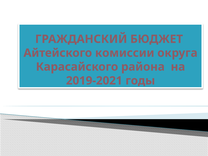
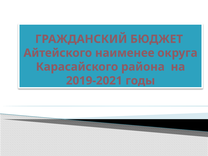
комиссии: комиссии -> наименее (125, 53)
